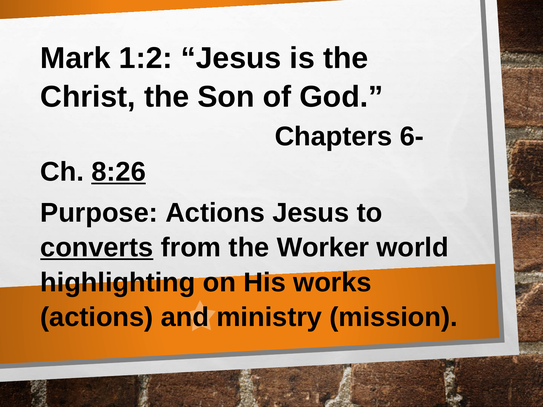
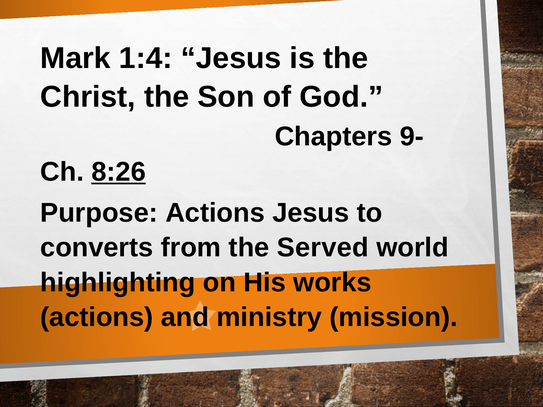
1:2: 1:2 -> 1:4 (146, 58)
6-: 6- -> 9- (412, 137)
converts underline: present -> none (97, 248)
Worker: Worker -> Served (323, 248)
